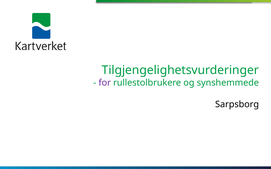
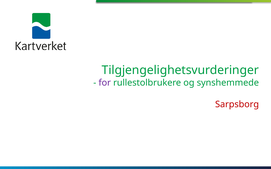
Sarpsborg colour: black -> red (237, 105)
